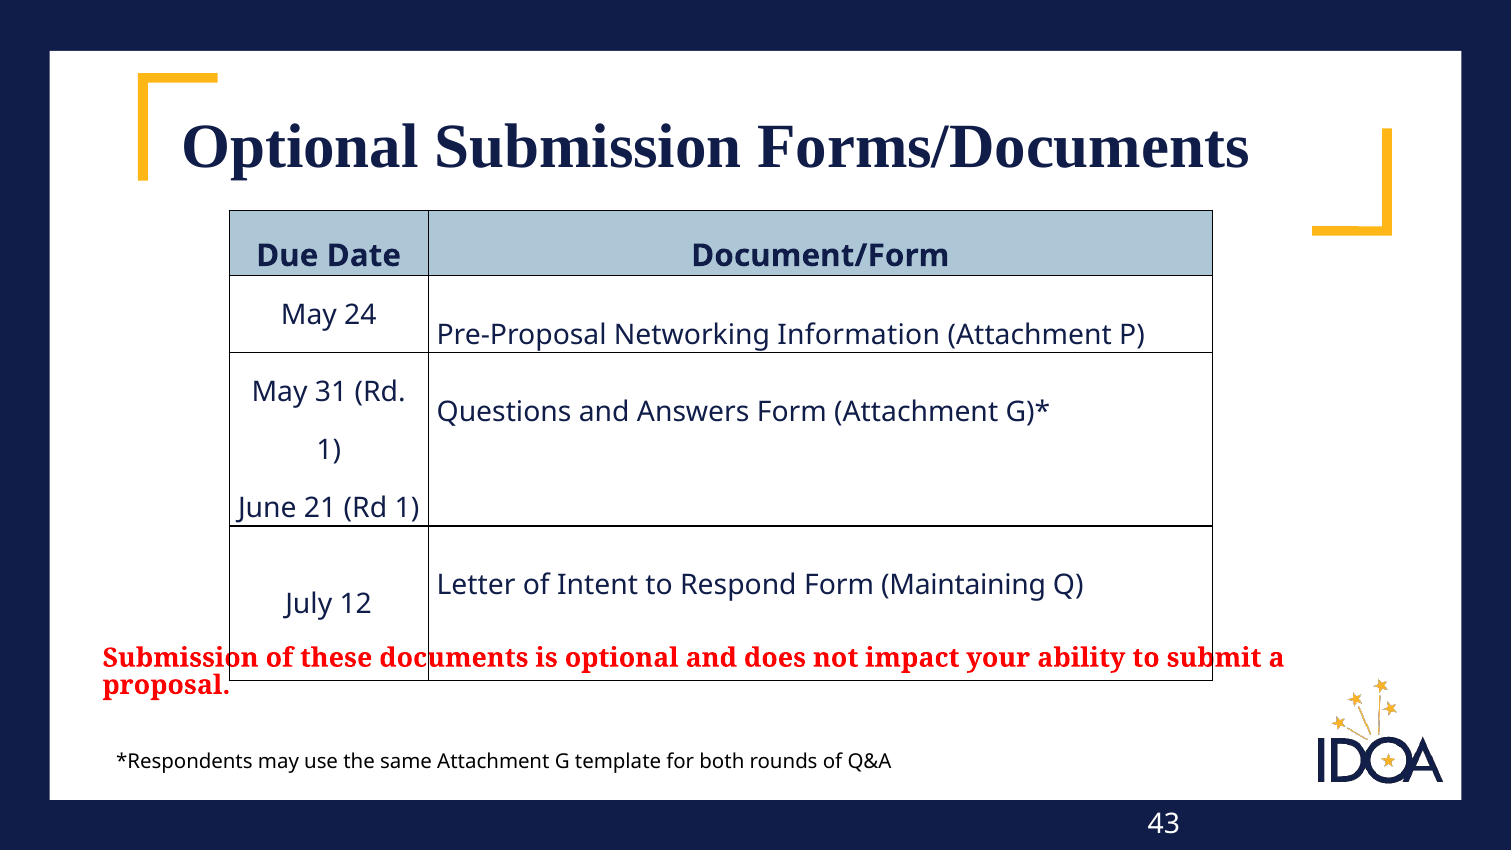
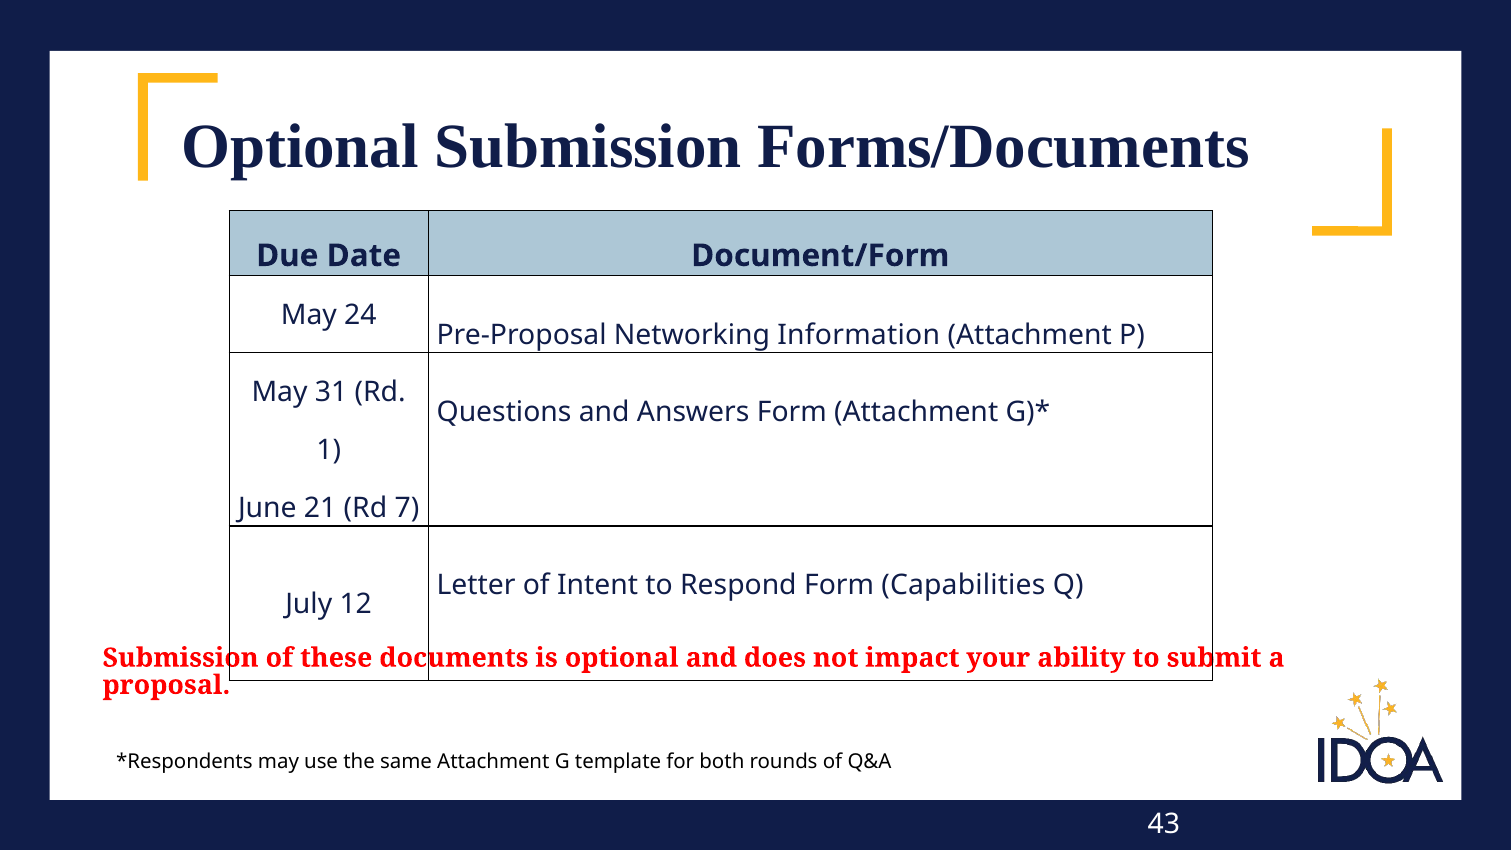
21 Rd 1: 1 -> 7 (407, 508)
Maintaining: Maintaining -> Capabilities (963, 585)
